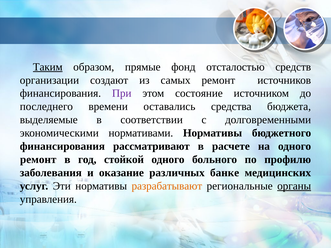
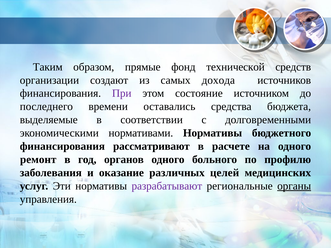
Таким underline: present -> none (48, 67)
отсталостью: отсталостью -> технической (235, 67)
самых ремонт: ремонт -> дохода (218, 80)
стойкой: стойкой -> органов (124, 160)
банке: банке -> целей (225, 173)
разрабатывают colour: orange -> purple (167, 186)
